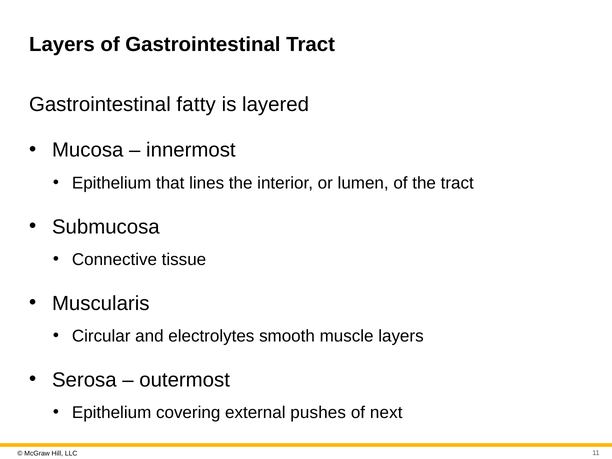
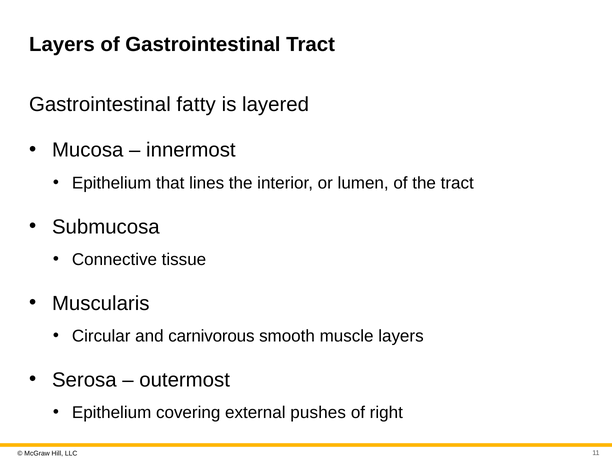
electrolytes: electrolytes -> carnivorous (211, 336)
next: next -> right (386, 413)
